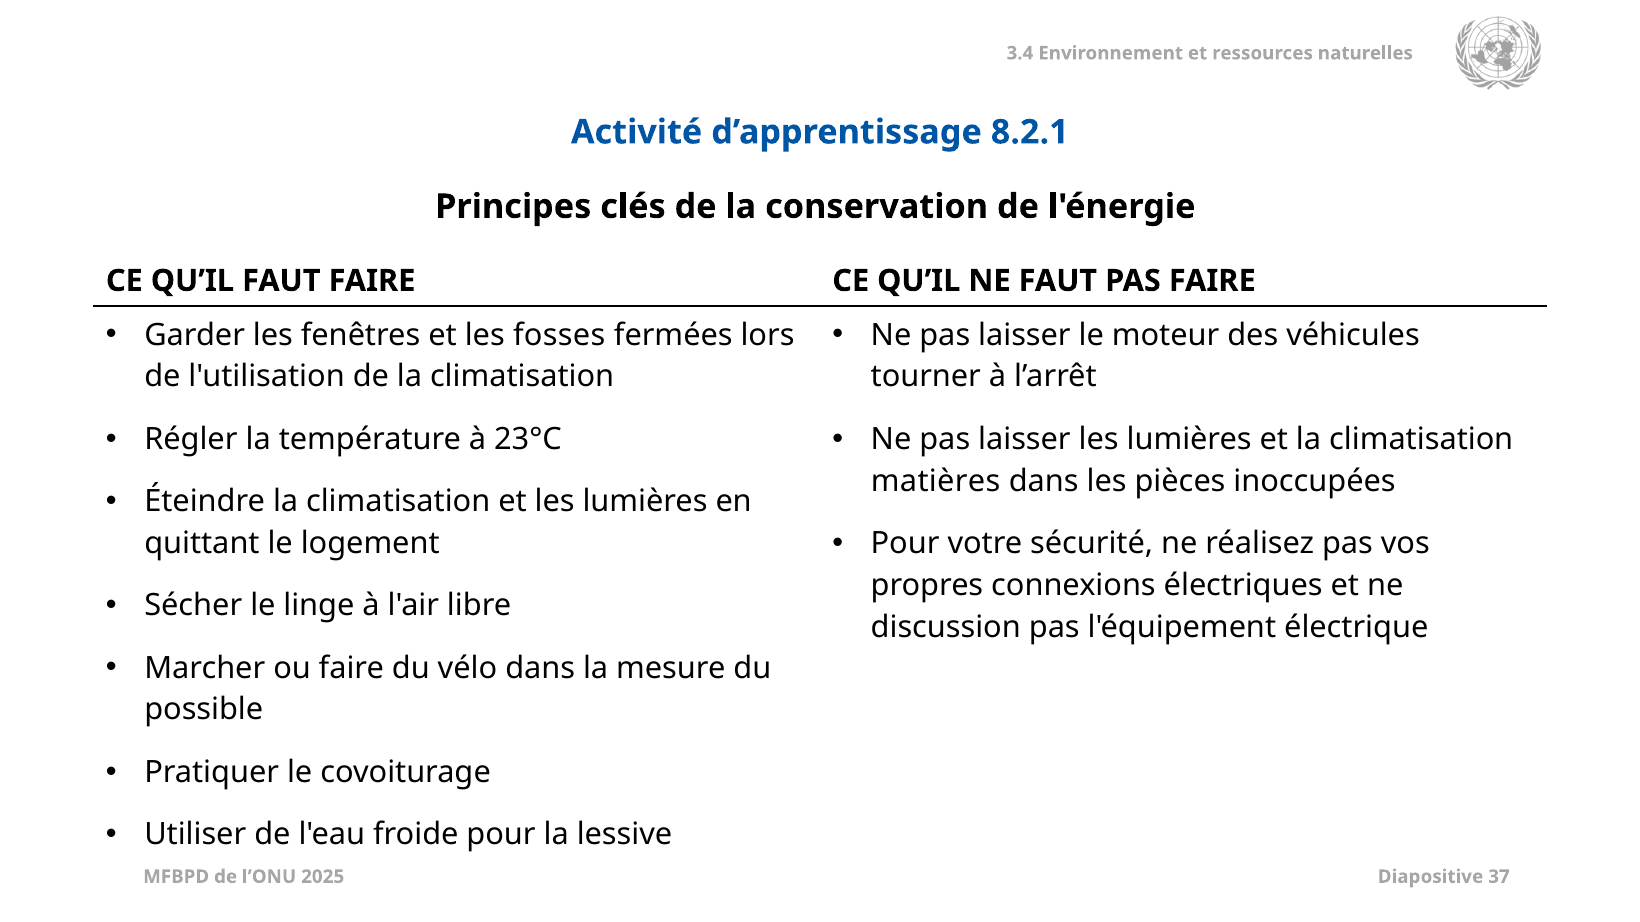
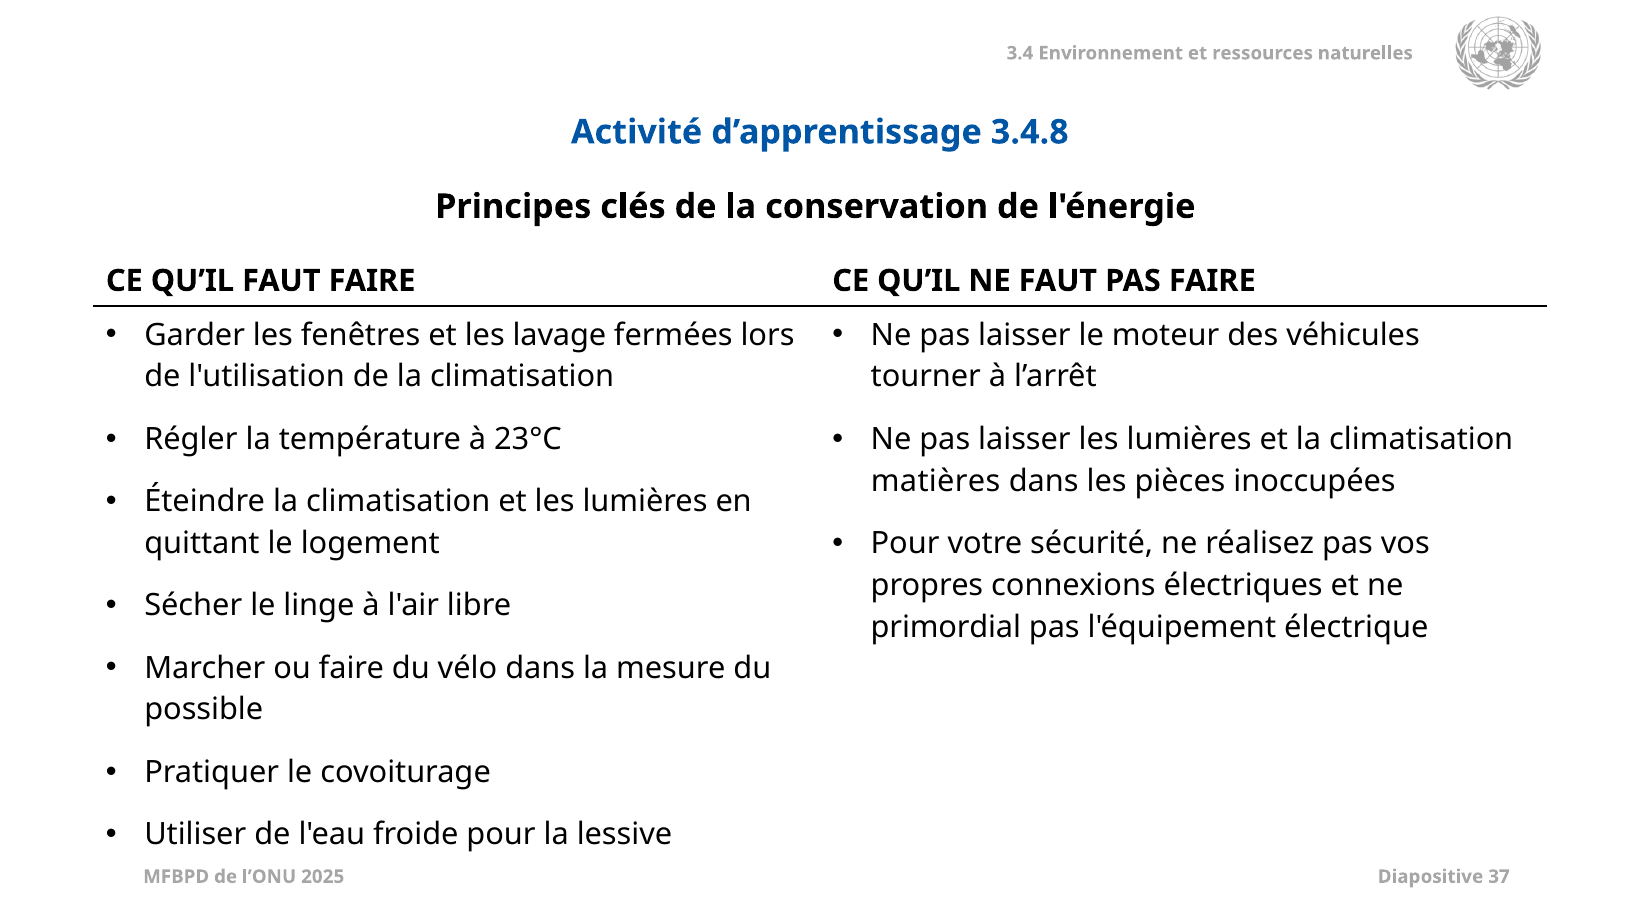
8.2.1: 8.2.1 -> 3.4.8 (1030, 132)
fosses: fosses -> lavage (559, 335)
discussion: discussion -> primordial (946, 627)
